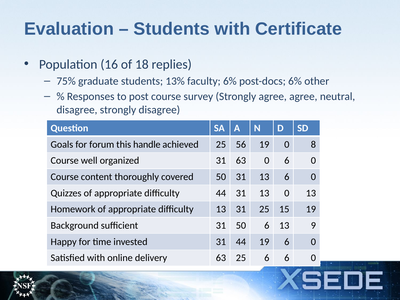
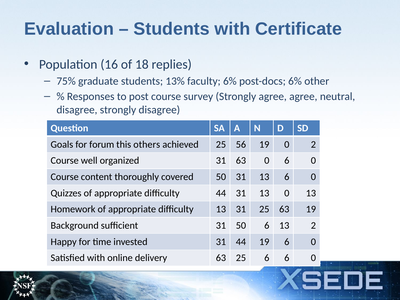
handle: handle -> others (147, 144)
0 8: 8 -> 2 (313, 144)
25 15: 15 -> 63 (284, 209)
13 9: 9 -> 2 (313, 226)
